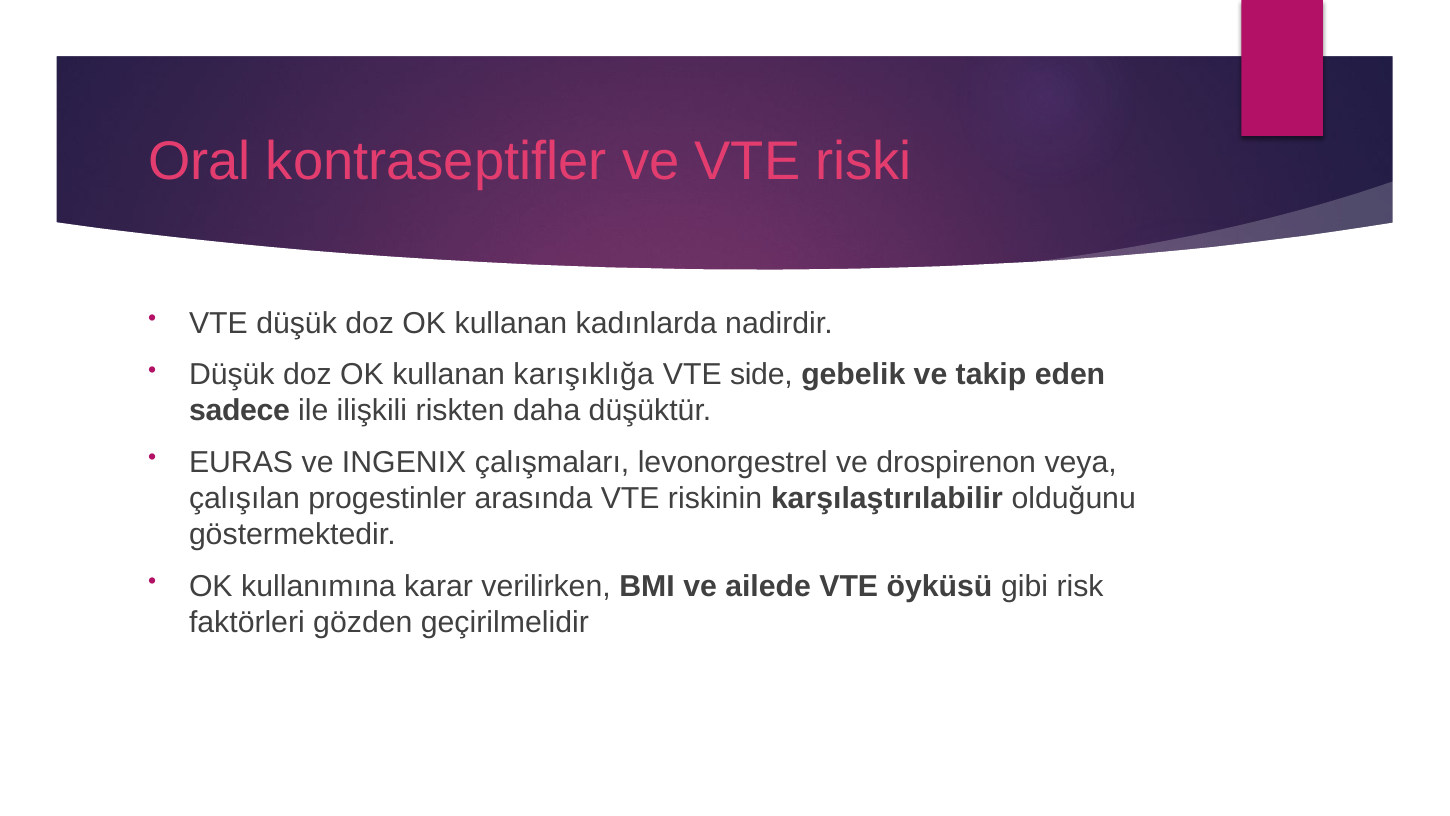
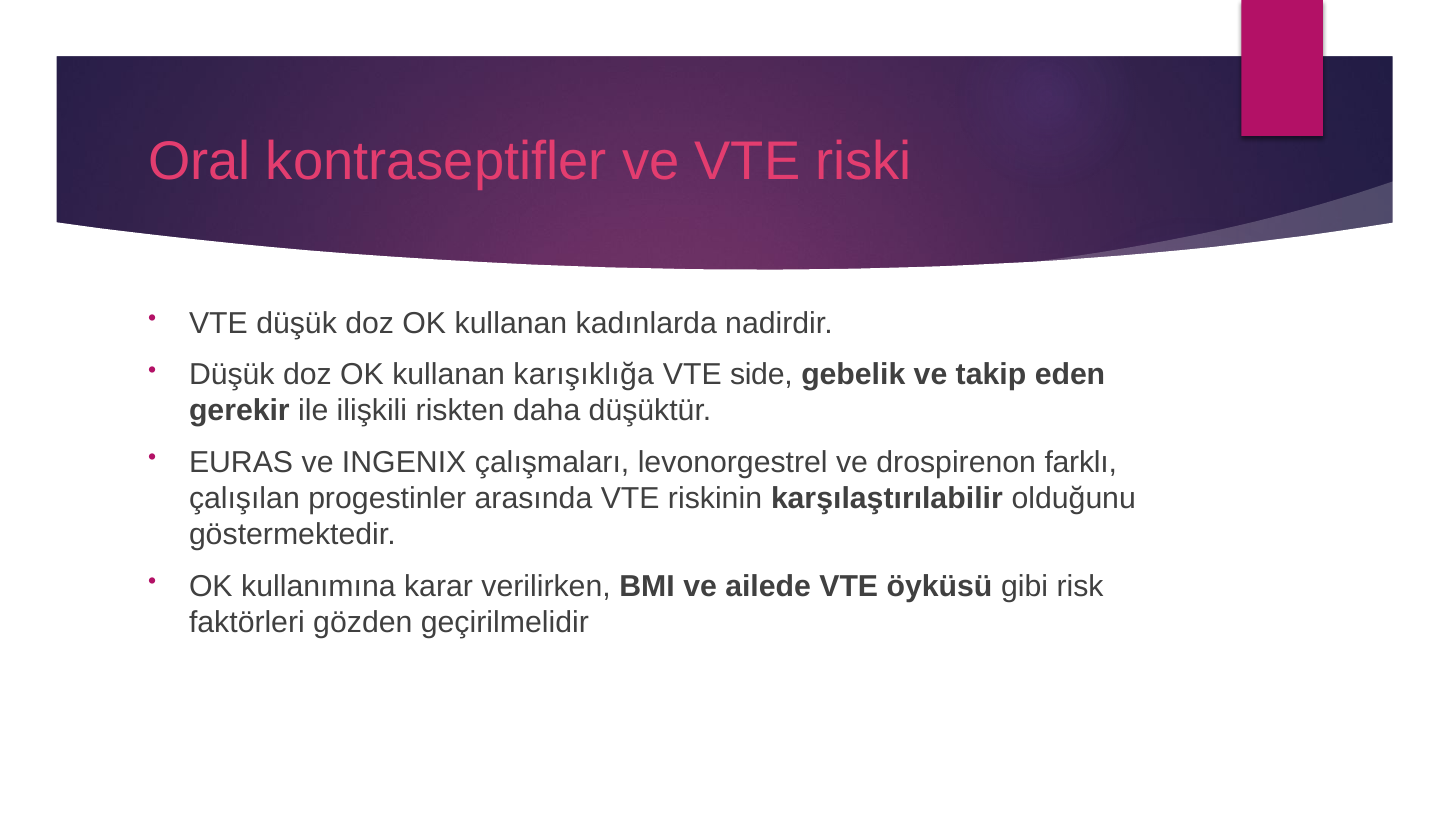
sadece: sadece -> gerekir (239, 411)
veya: veya -> farklı (1081, 462)
